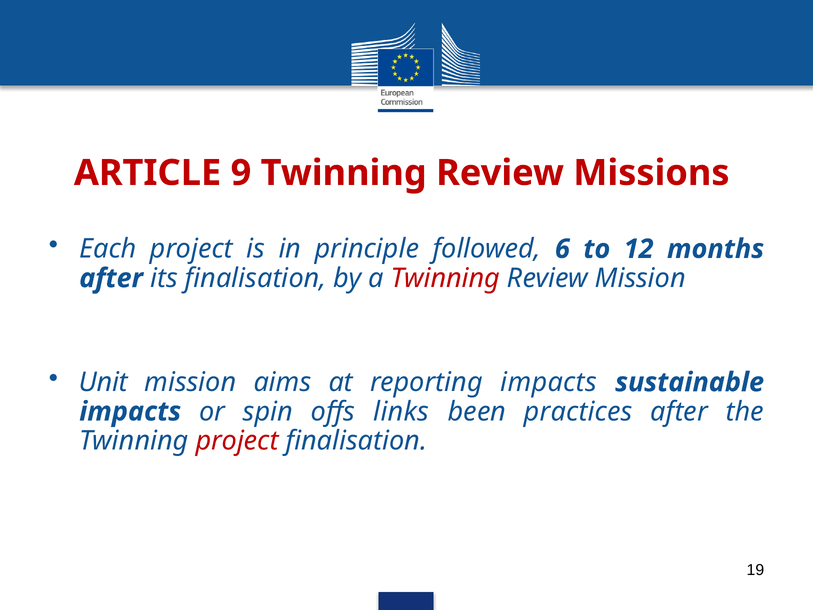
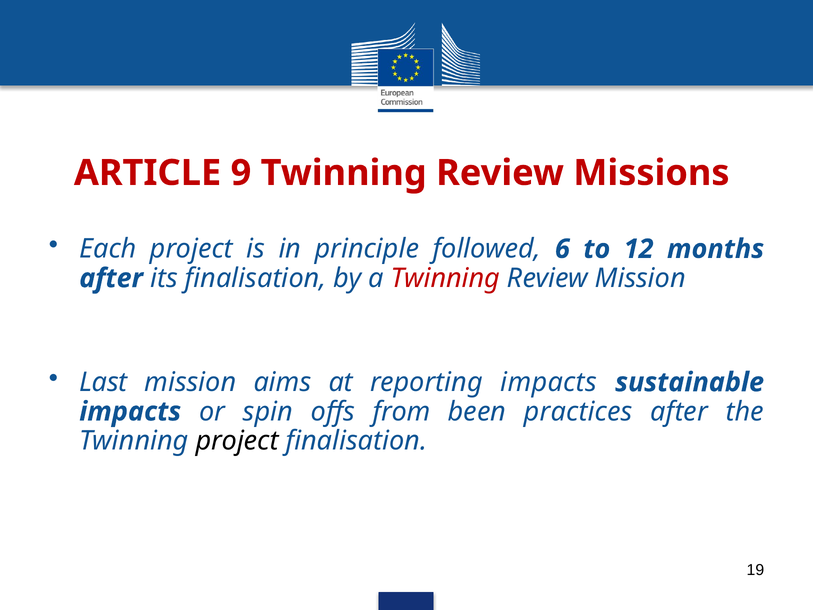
Unit: Unit -> Last (103, 382)
links: links -> from (401, 411)
project colour: red -> black (237, 441)
